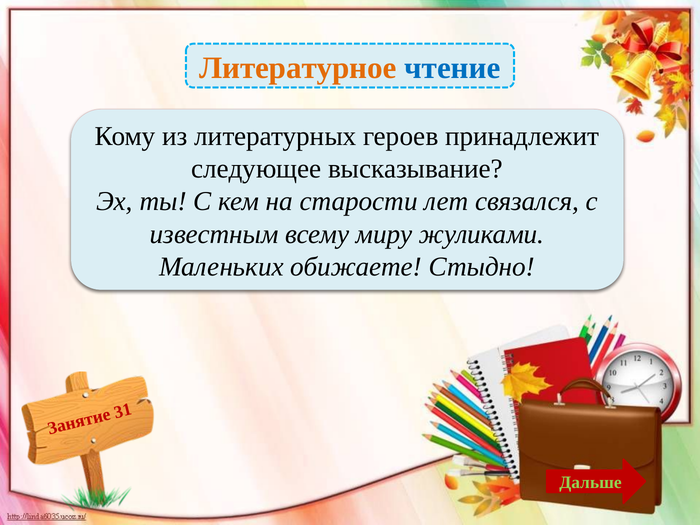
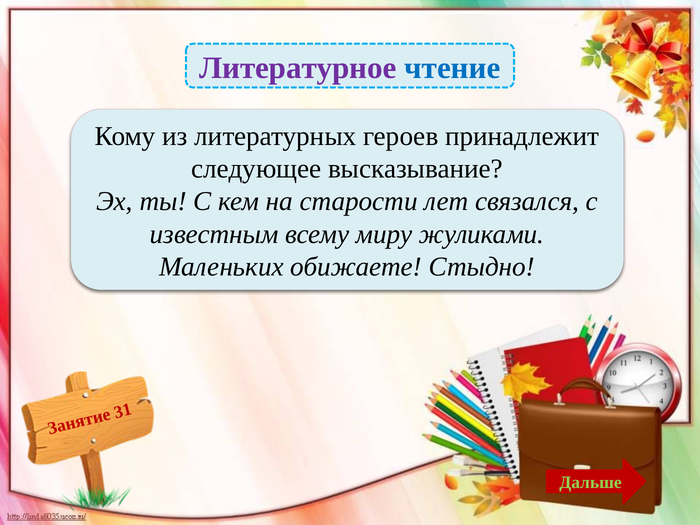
Литературное colour: orange -> purple (298, 68)
